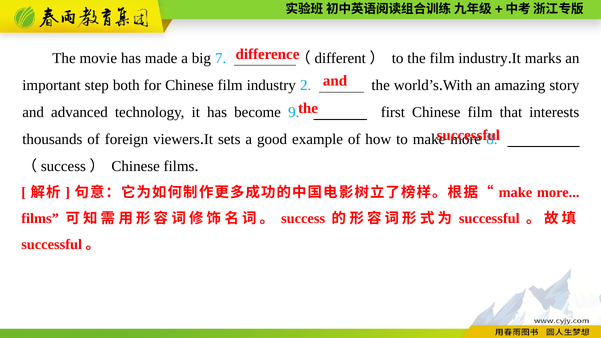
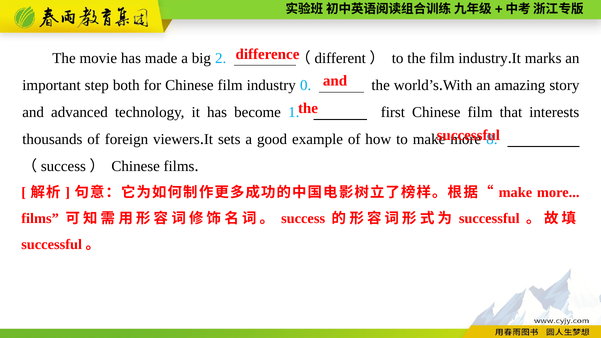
7: 7 -> 2 (221, 58)
2: 2 -> 0 (306, 85)
9: 9 -> 1 (294, 112)
